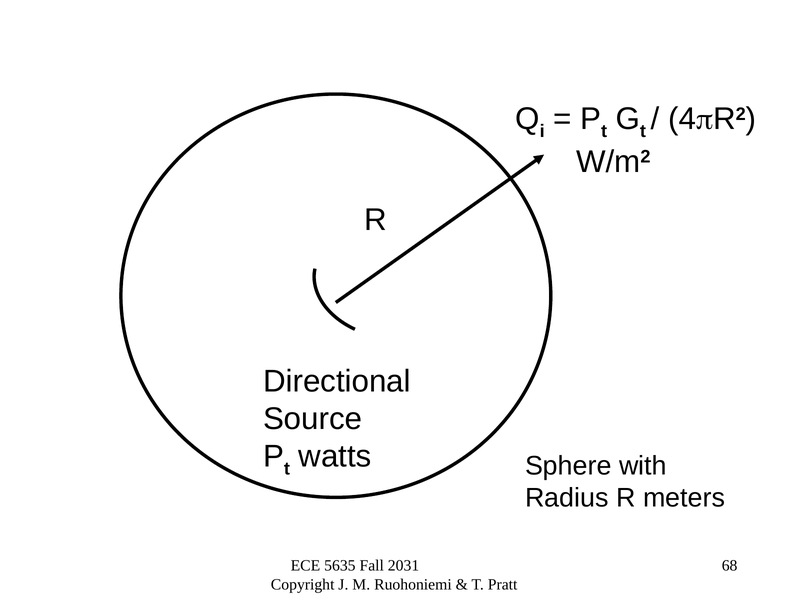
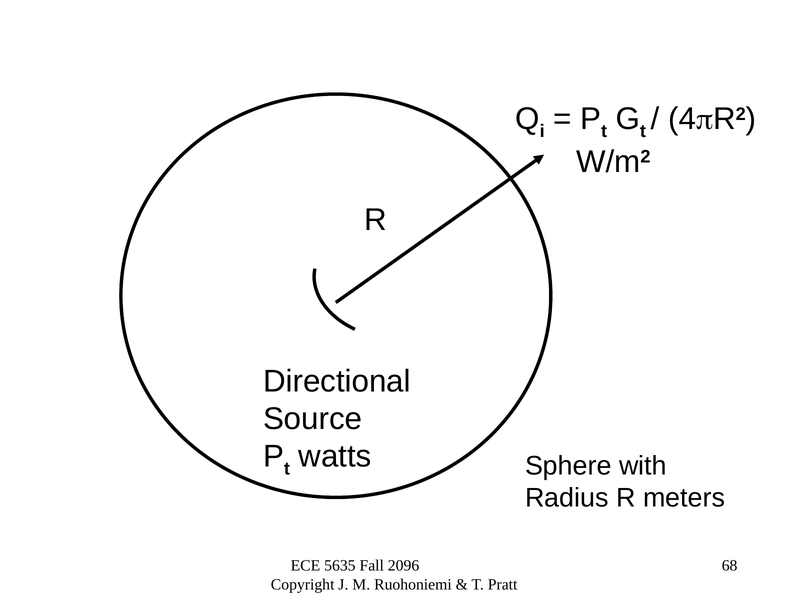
2031: 2031 -> 2096 (404, 565)
